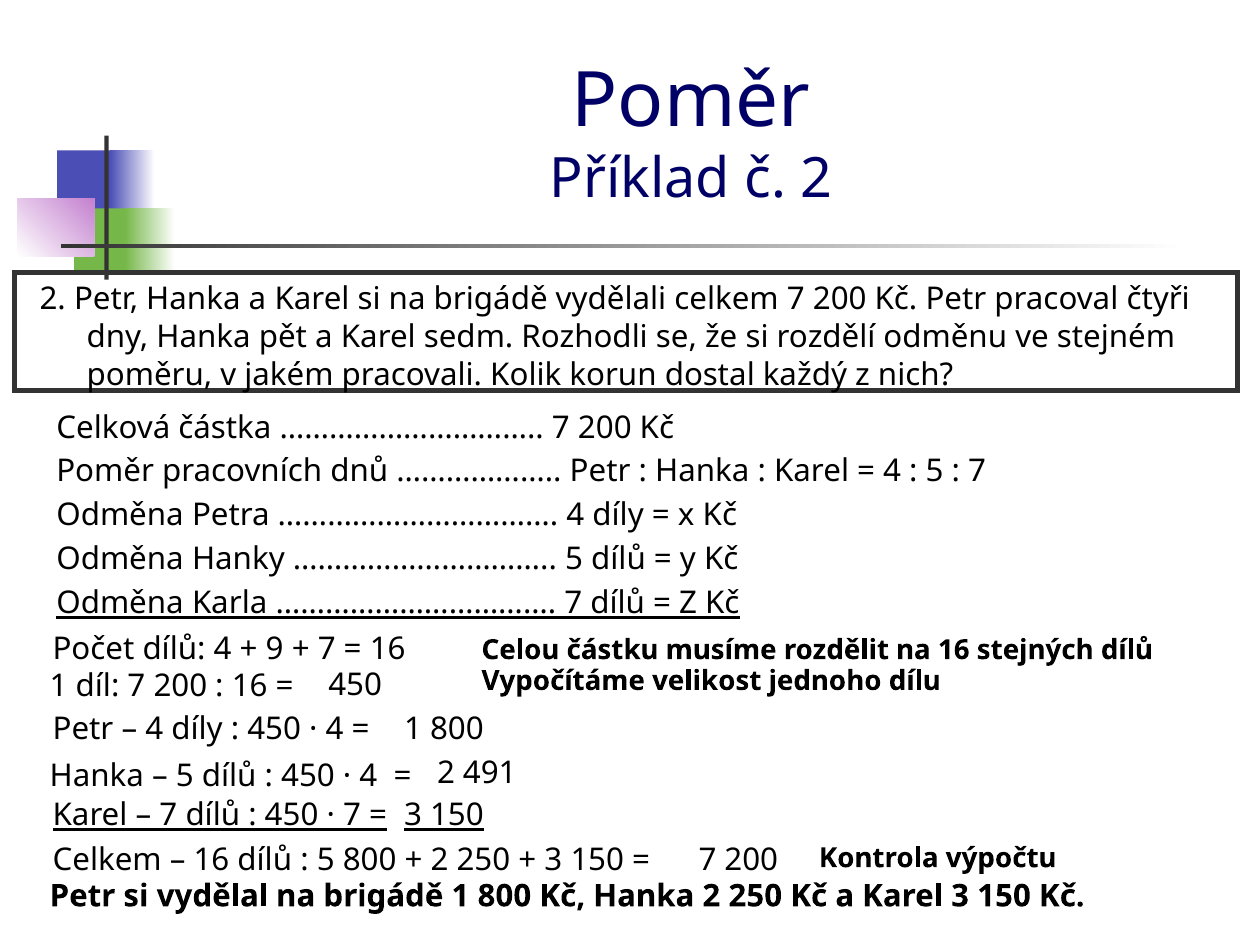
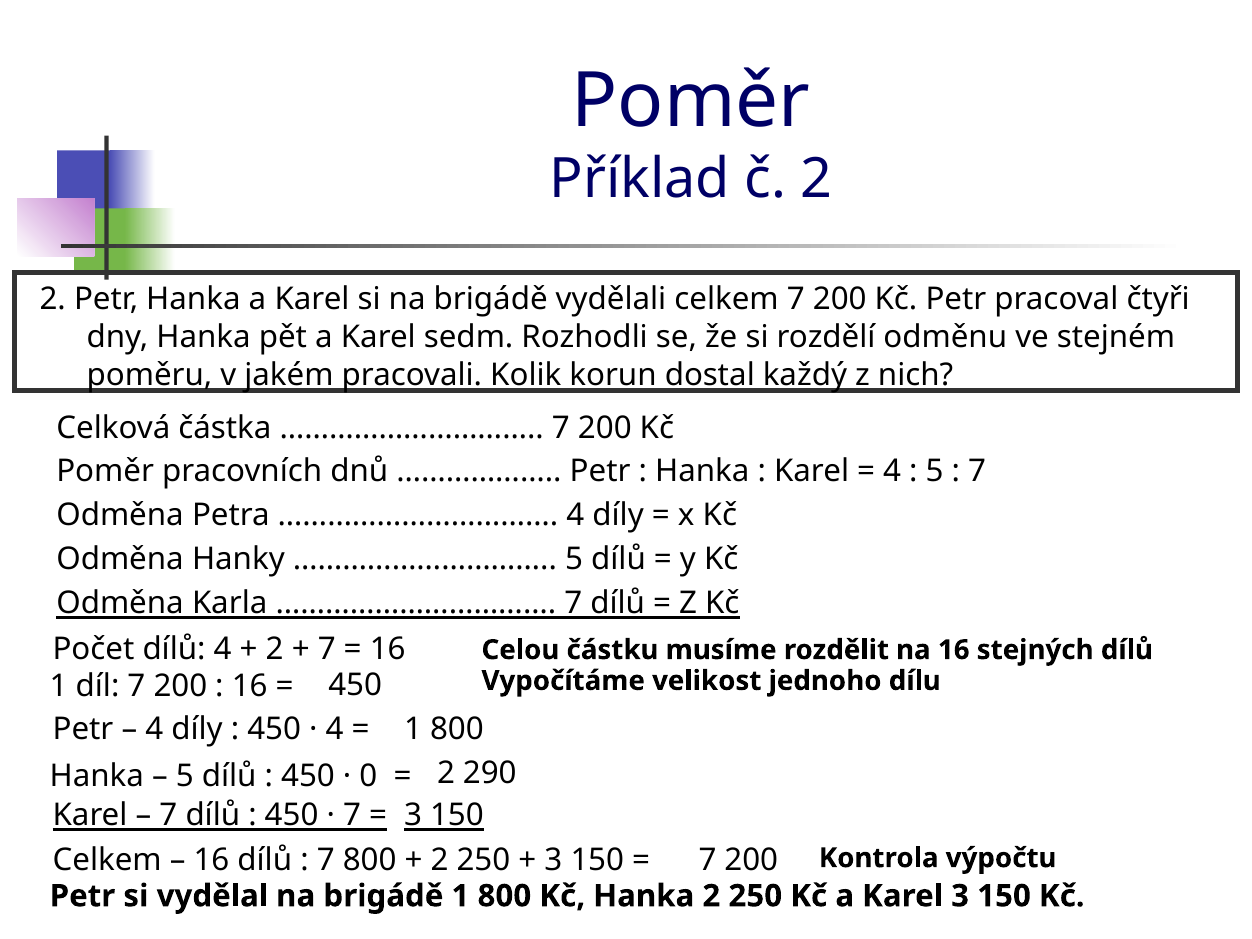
9: 9 -> 2 (275, 650)
491: 491 -> 290 (490, 773)
4: 4 -> 0 (368, 776)
5: 5 -> 7 (326, 860)
